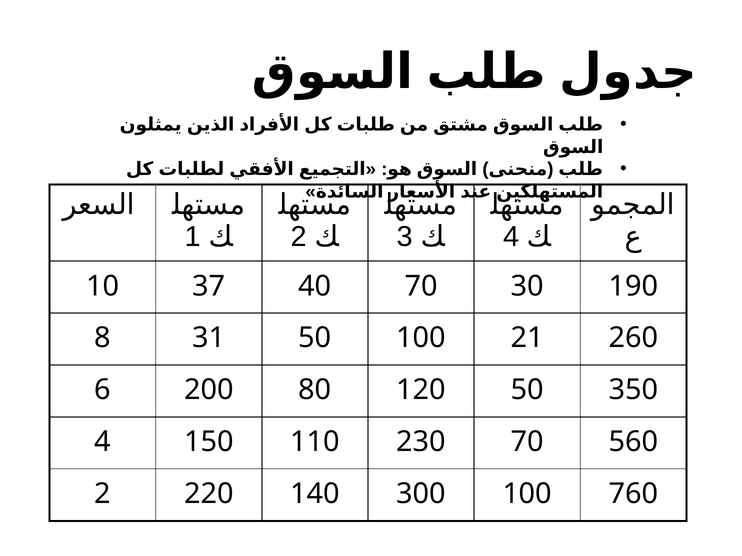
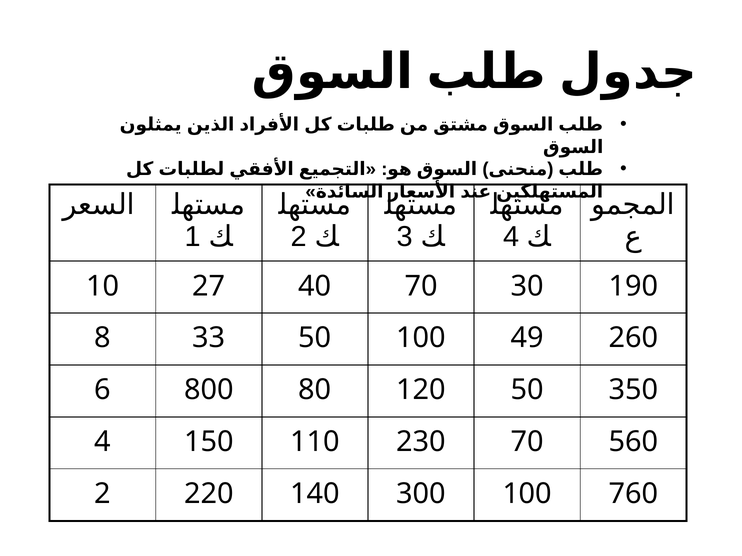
37: 37 -> 27 (209, 286)
31: 31 -> 33 (209, 338)
21: 21 -> 49 (527, 338)
200: 200 -> 800 (209, 390)
